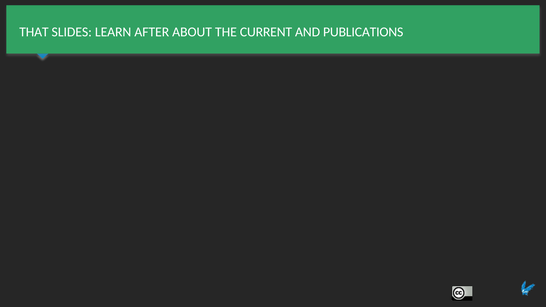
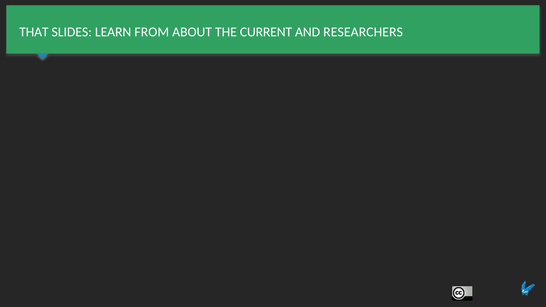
AFTER: AFTER -> FROM (152, 32)
PUBLICATIONS: PUBLICATIONS -> RESEARCHERS (363, 32)
